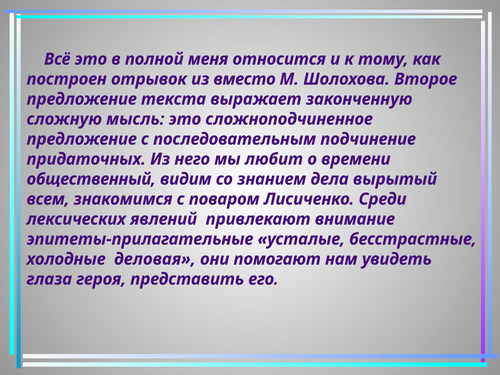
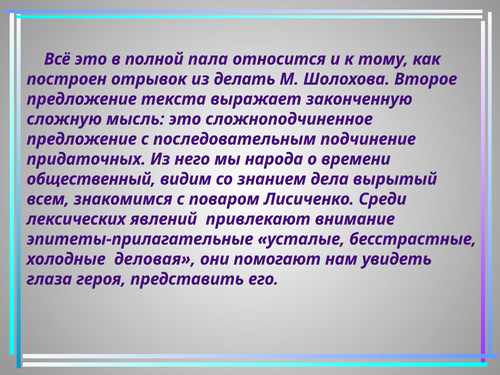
меня: меня -> пала (208, 59)
вместо: вместо -> делать (245, 79)
любит: любит -> народа (274, 159)
